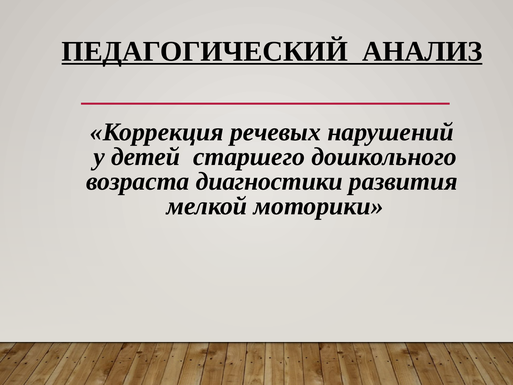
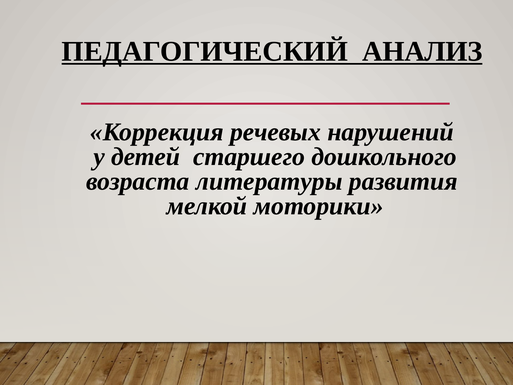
диагностики: диагностики -> литературы (269, 181)
